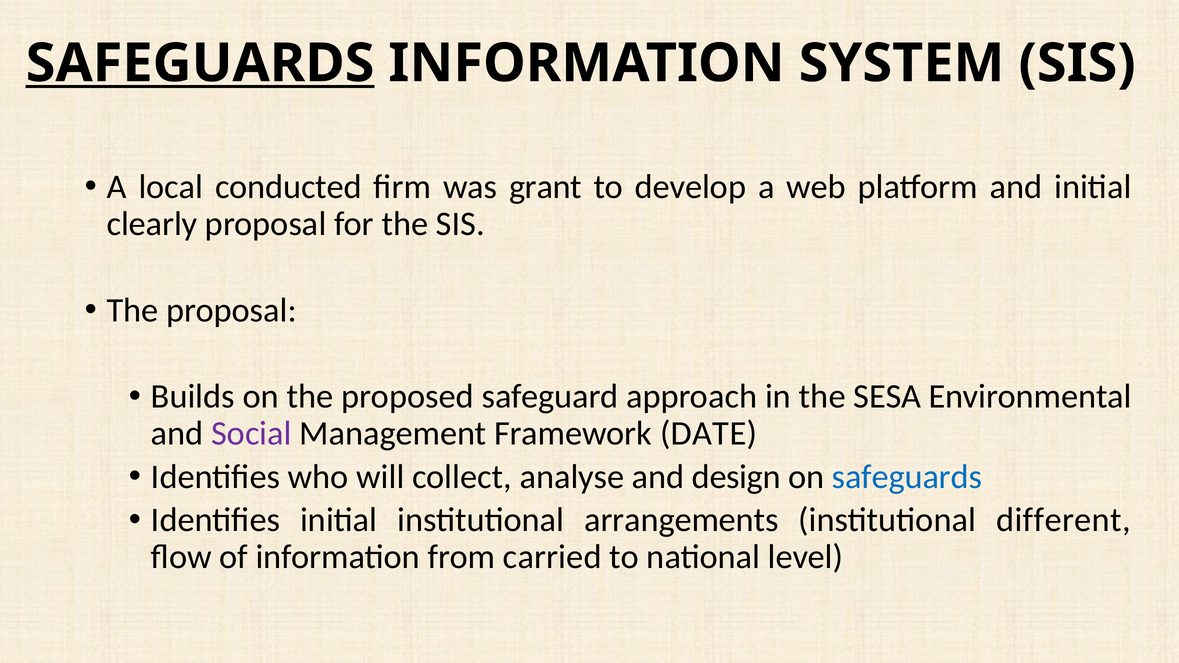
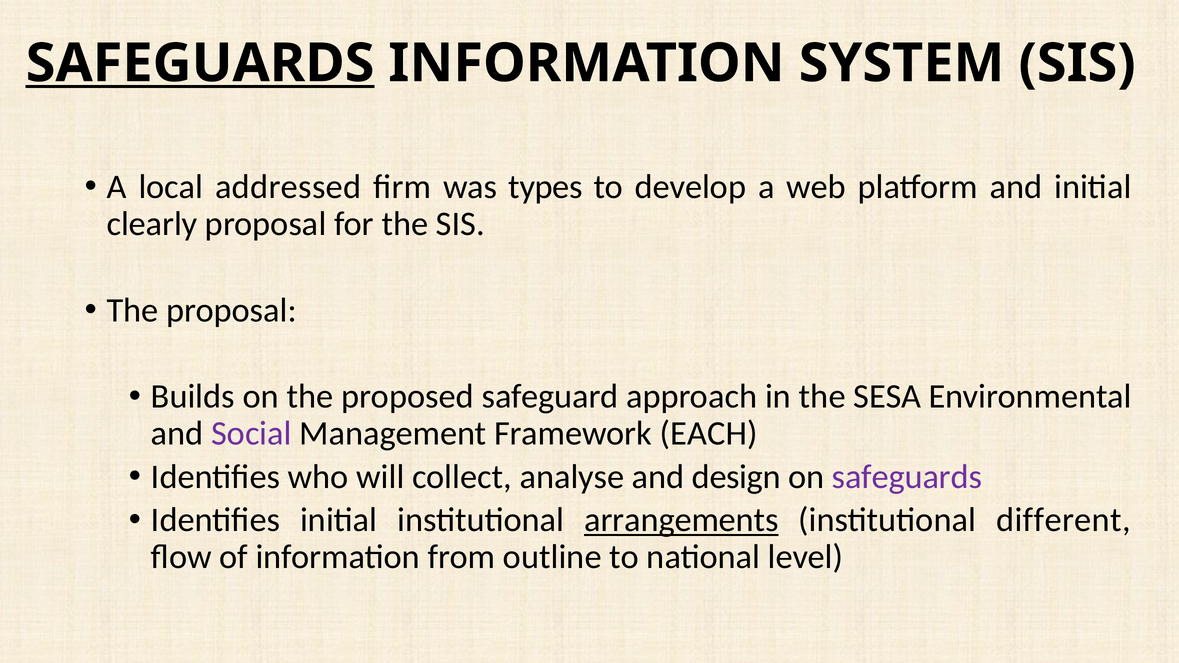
conducted: conducted -> addressed (288, 187)
grant: grant -> types (546, 187)
DATE: DATE -> EACH (709, 434)
safeguards colour: blue -> purple (907, 477)
arrangements underline: none -> present (681, 520)
carried: carried -> outline (552, 557)
